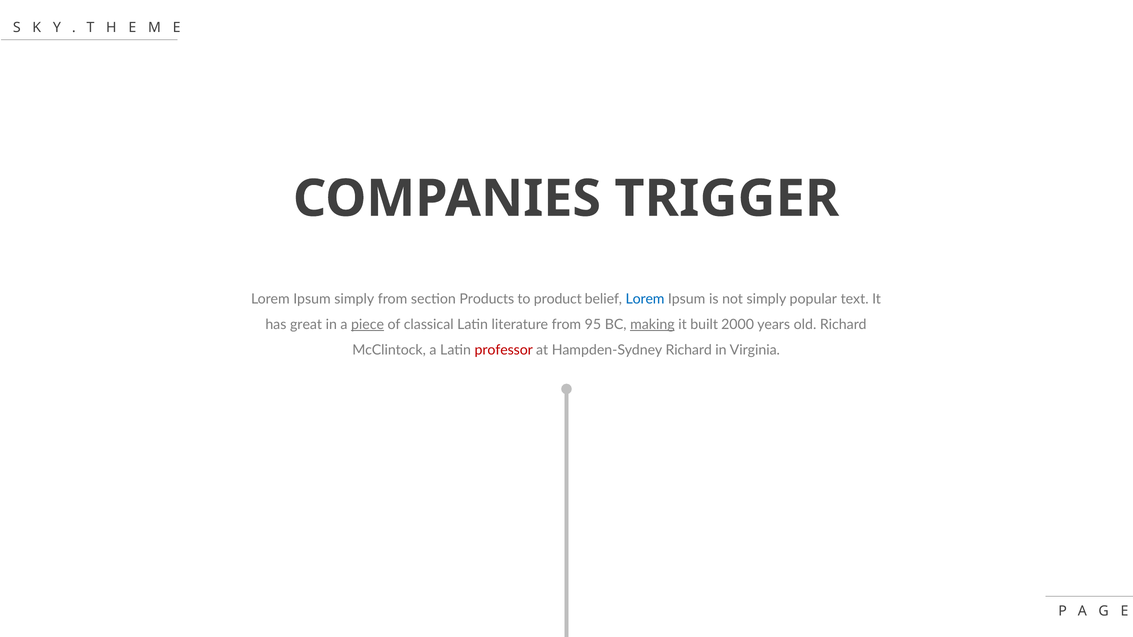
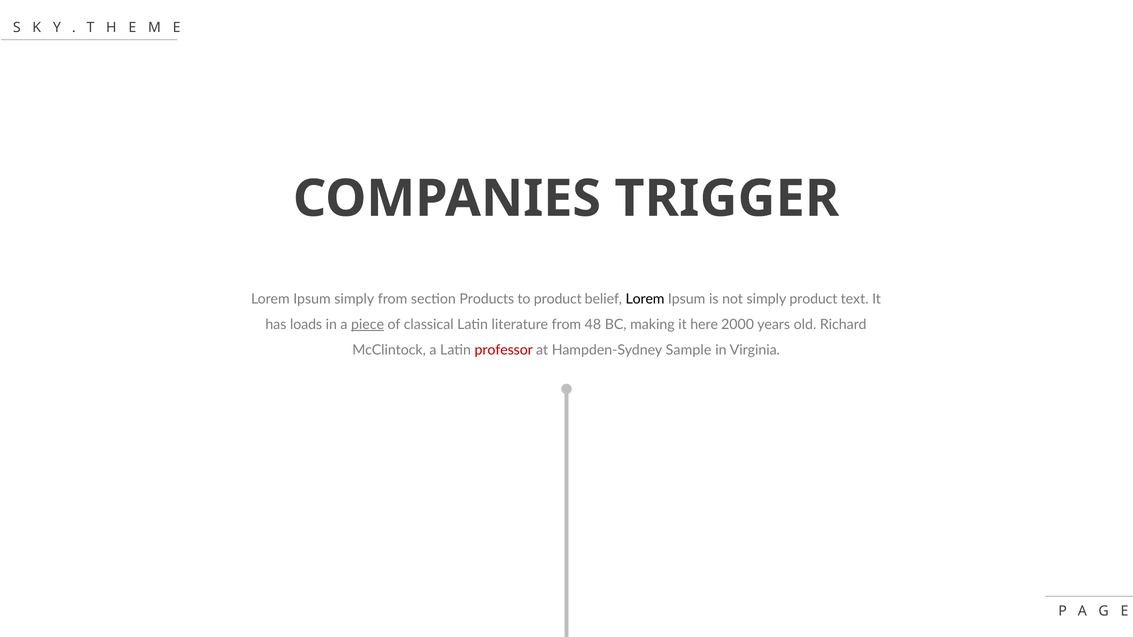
Lorem colour: blue -> black (645, 299)
simply popular: popular -> product (813, 299)
great: great -> loads (306, 325)
95: 95 -> 48 (593, 325)
making underline: present -> none (652, 325)
built: built -> here (704, 325)
Hampden-Sydney Richard: Richard -> Sample (689, 350)
